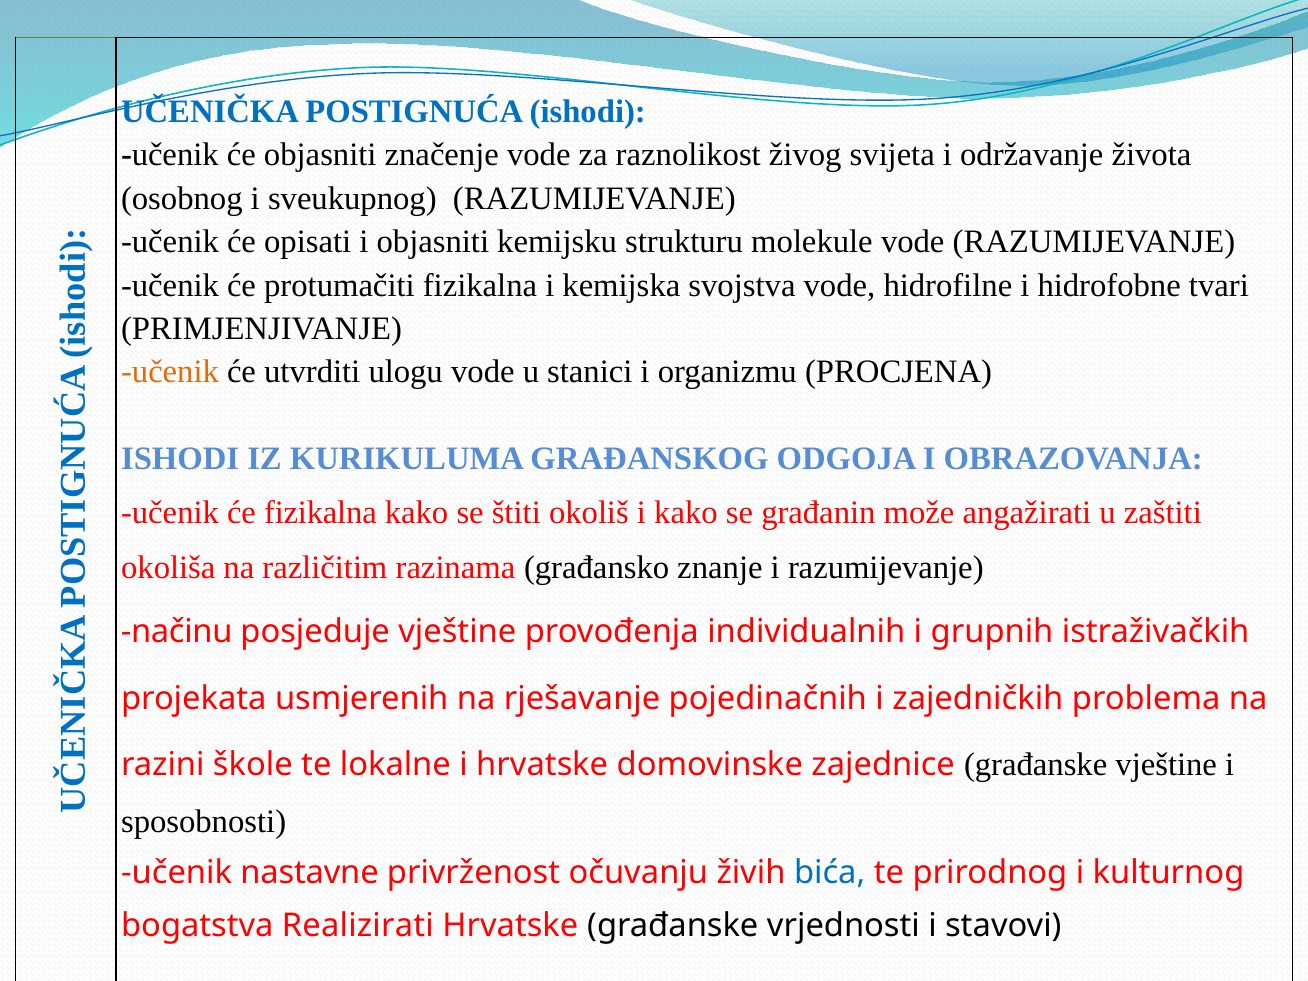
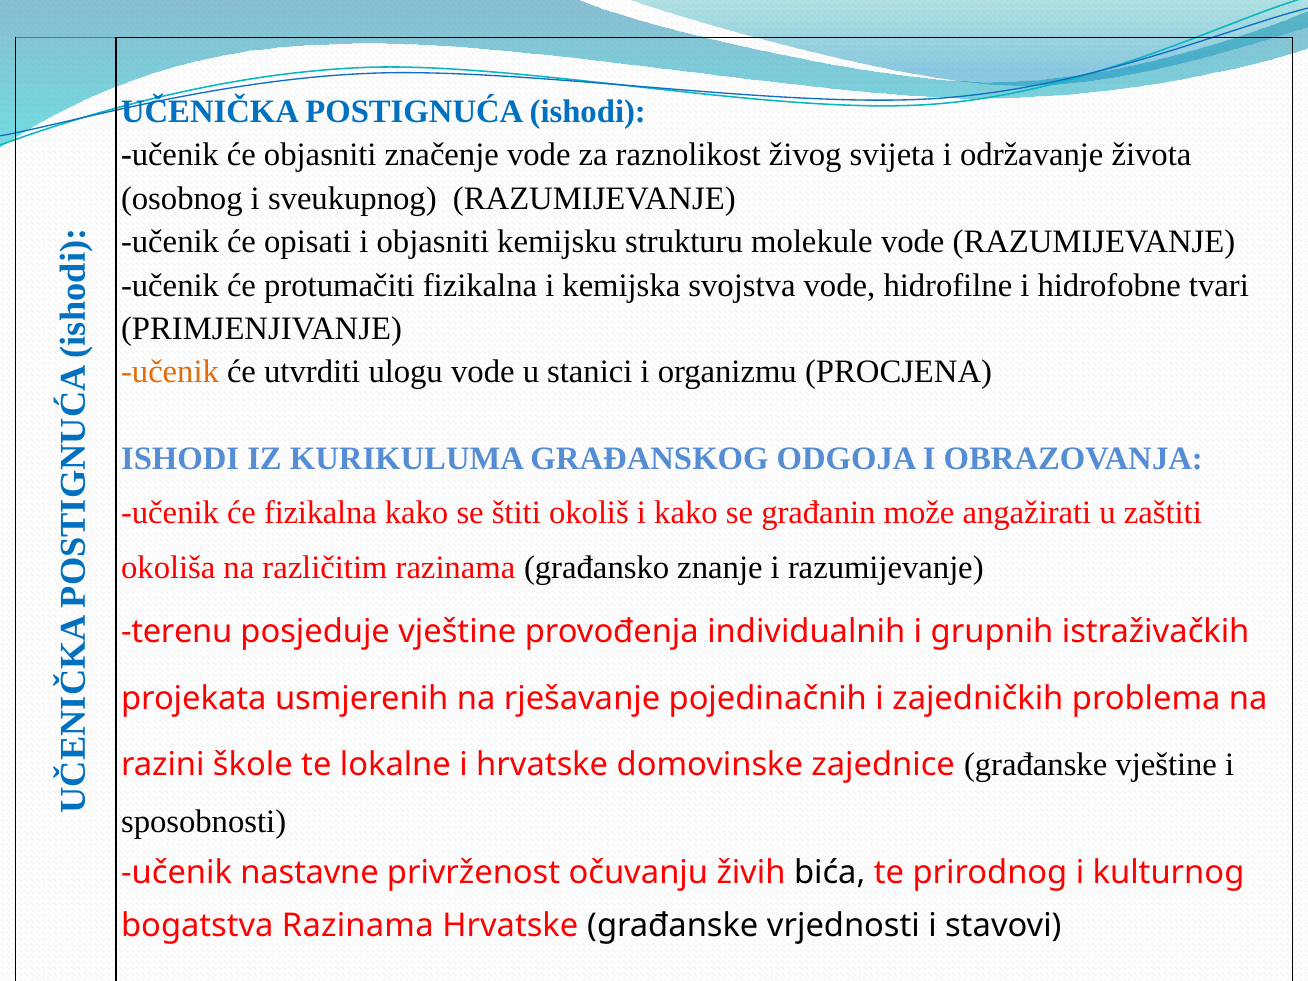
načinu: načinu -> terenu (177, 632)
bića colour: blue -> black (830, 873)
bogatstva Realizirati: Realizirati -> Razinama (358, 926)
